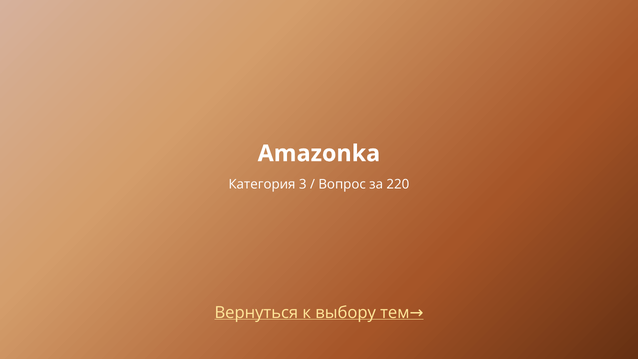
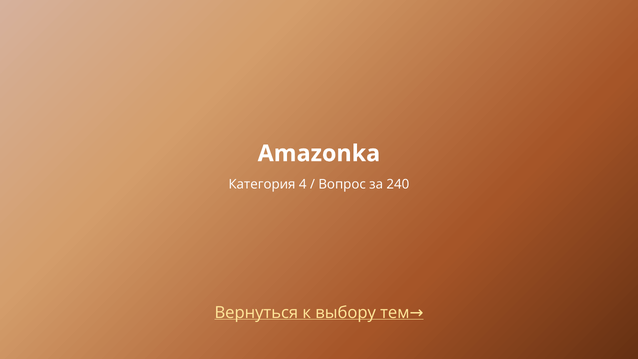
3: 3 -> 4 (303, 184)
220: 220 -> 240 (398, 184)
